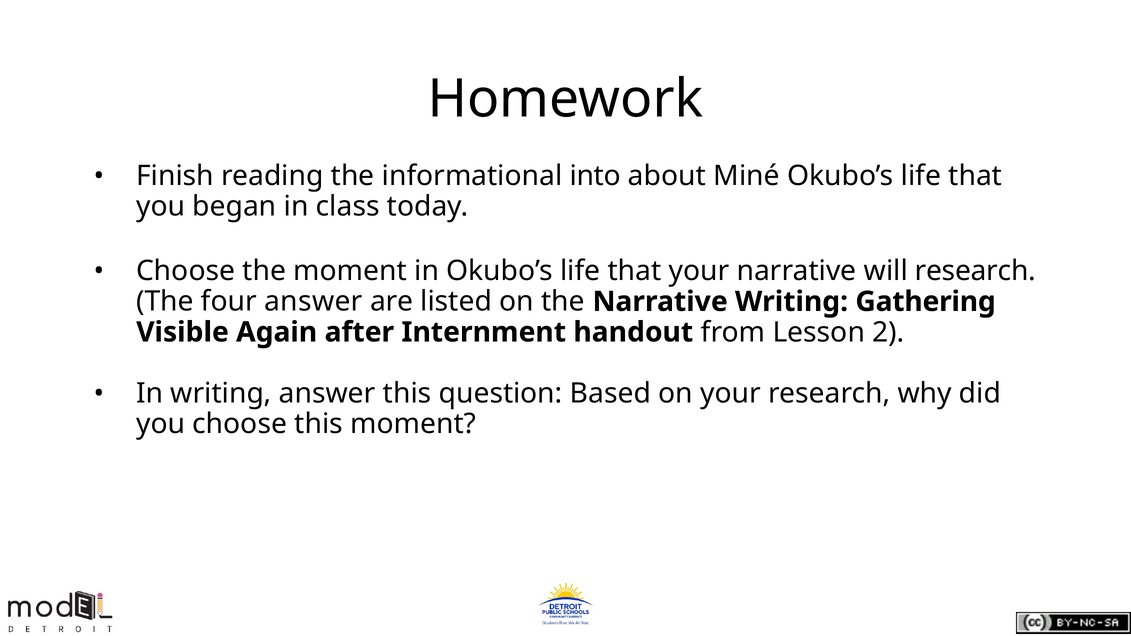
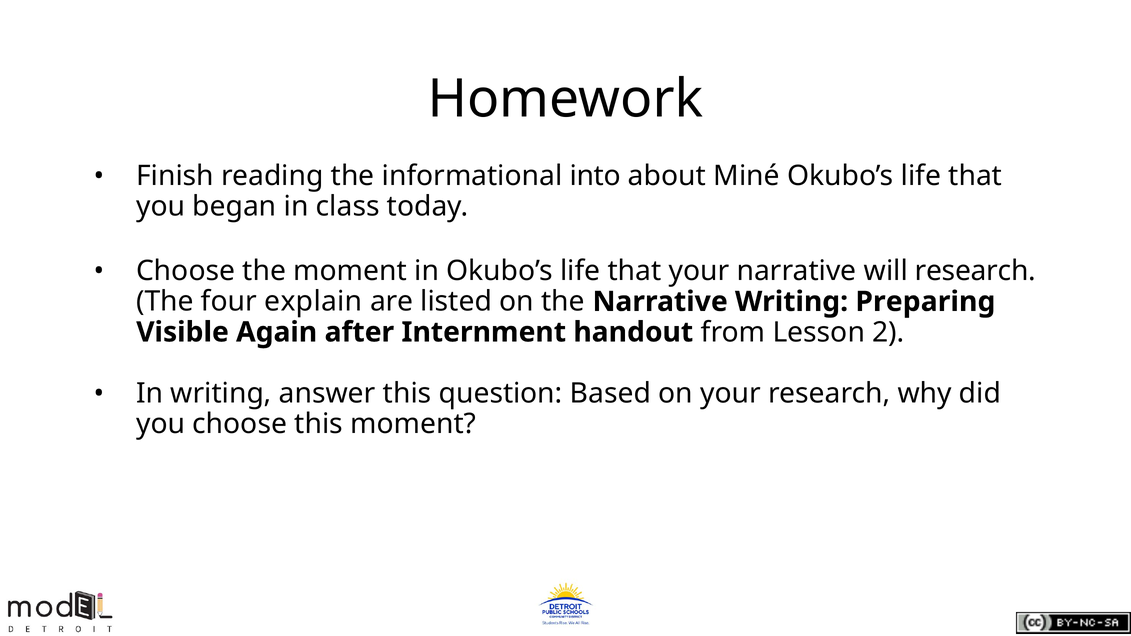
four answer: answer -> explain (313, 302)
Gathering: Gathering -> Preparing (925, 302)
